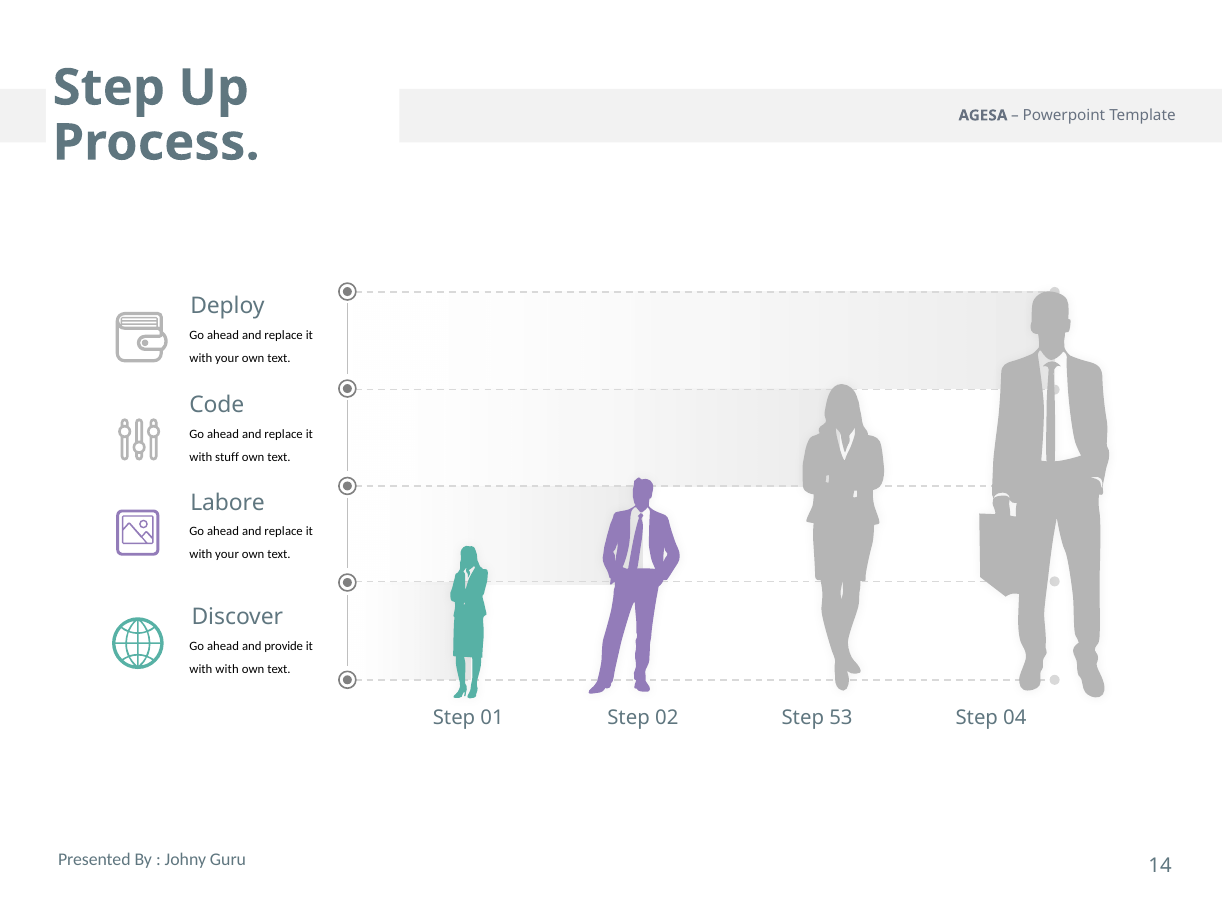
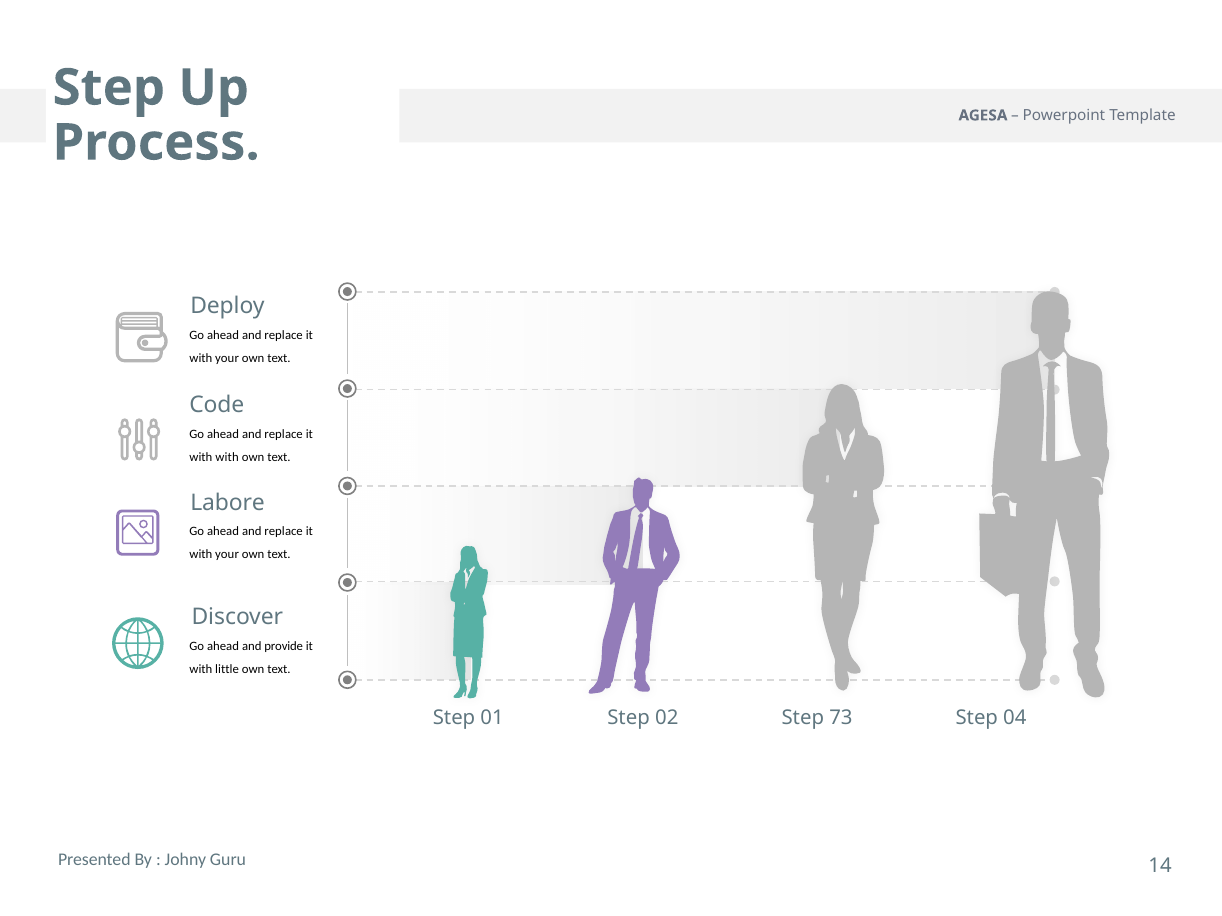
with stuff: stuff -> with (227, 457)
with with: with -> little (227, 669)
53: 53 -> 73 (841, 719)
